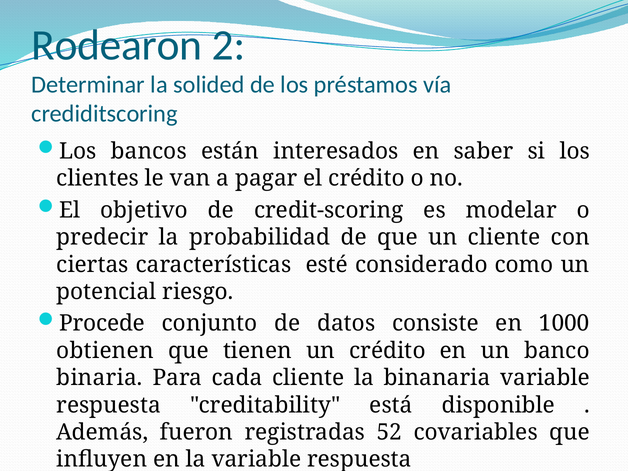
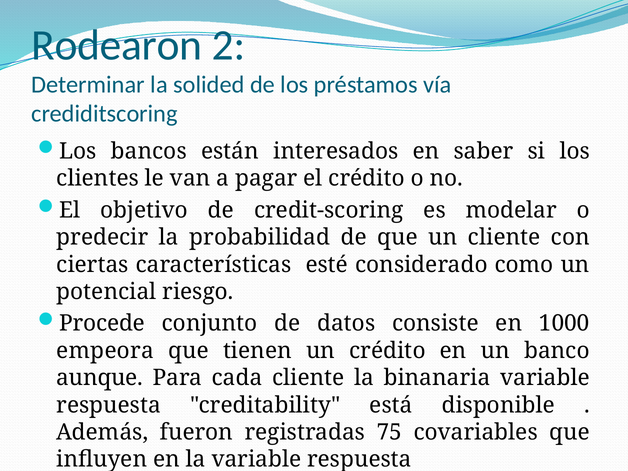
obtienen: obtienen -> empeora (105, 351)
binaria: binaria -> aunque (100, 378)
52: 52 -> 75 (389, 432)
